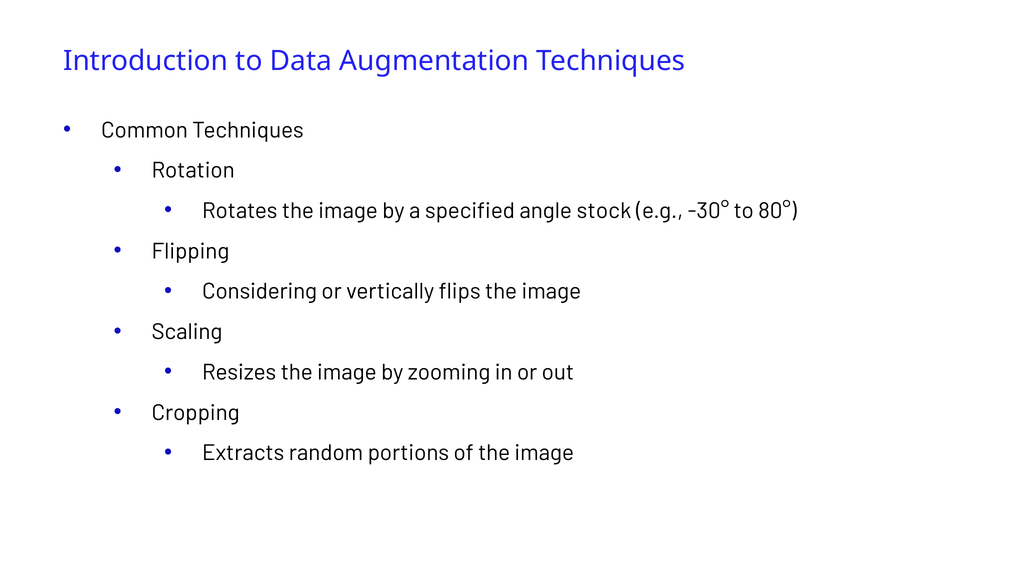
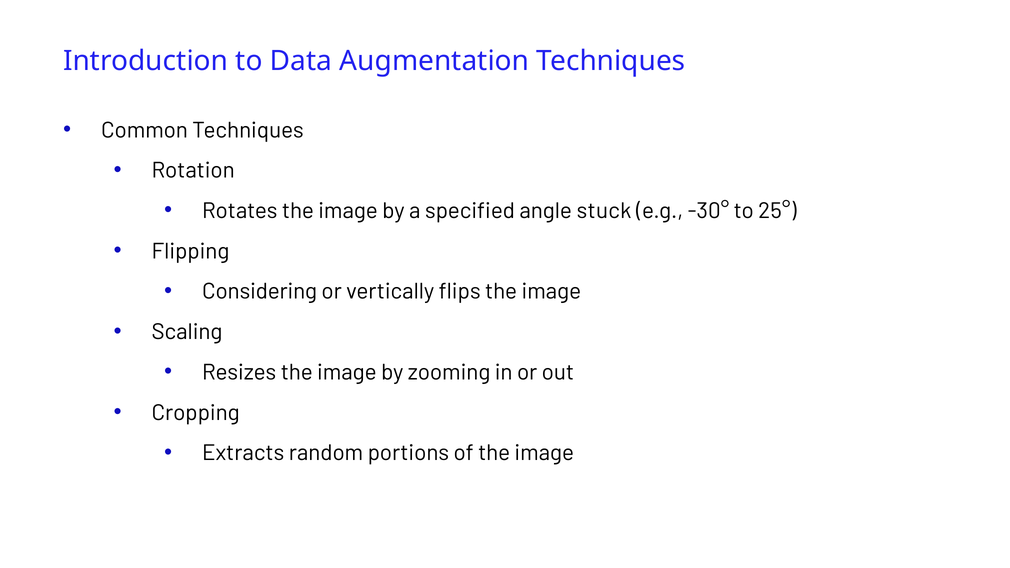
stock: stock -> stuck (604, 211)
80°: 80° -> 25° (777, 211)
